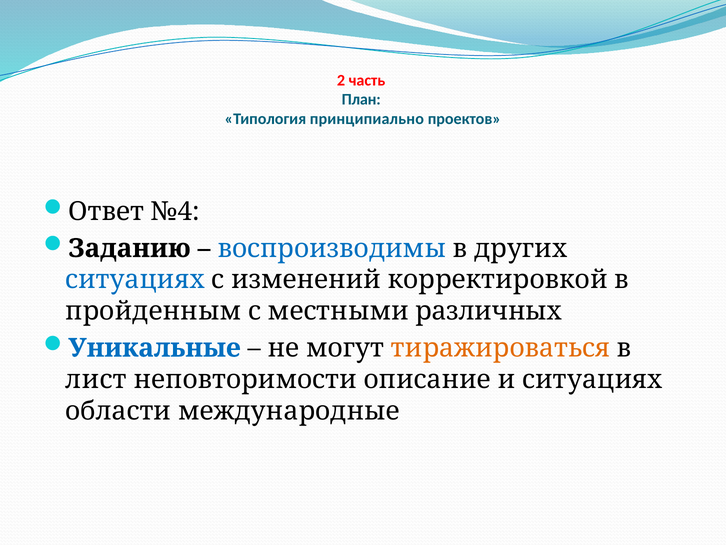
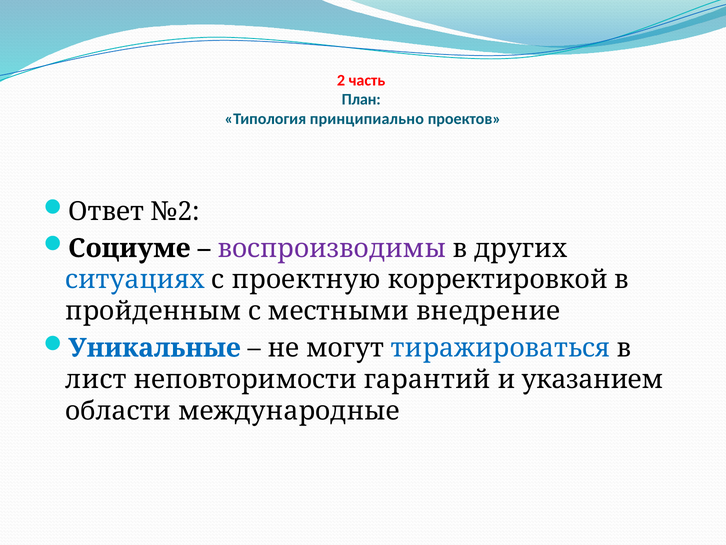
№4: №4 -> №2 (175, 211)
Заданию: Заданию -> Социуме (129, 248)
воспроизводимы colour: blue -> purple (332, 248)
изменений: изменений -> проектную (306, 280)
различных: различных -> внедрение (488, 311)
тиражироваться colour: orange -> blue (500, 348)
описание: описание -> гарантий (427, 379)
и ситуациях: ситуациях -> указанием (593, 379)
